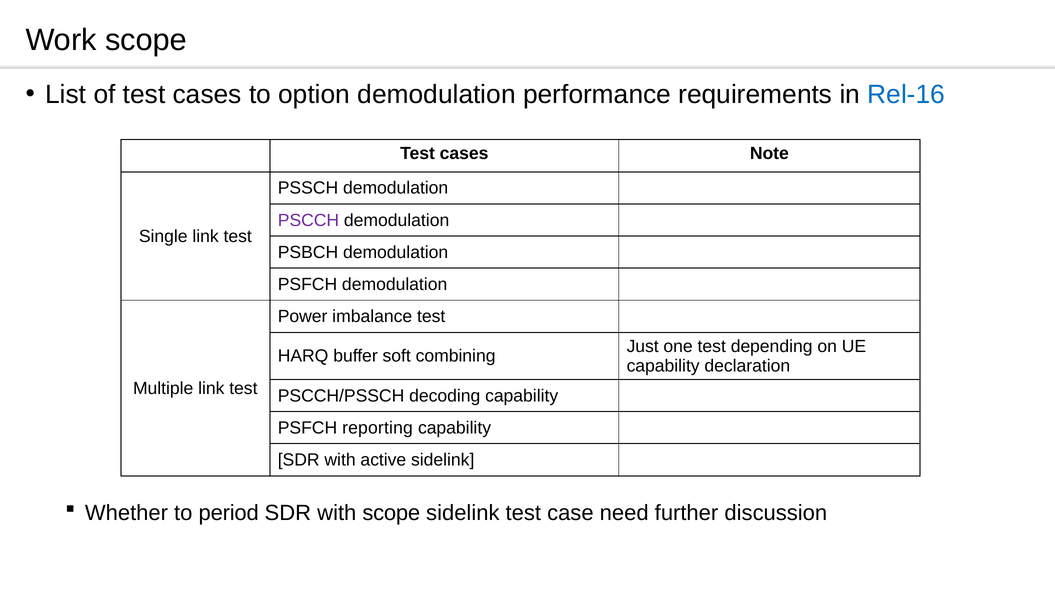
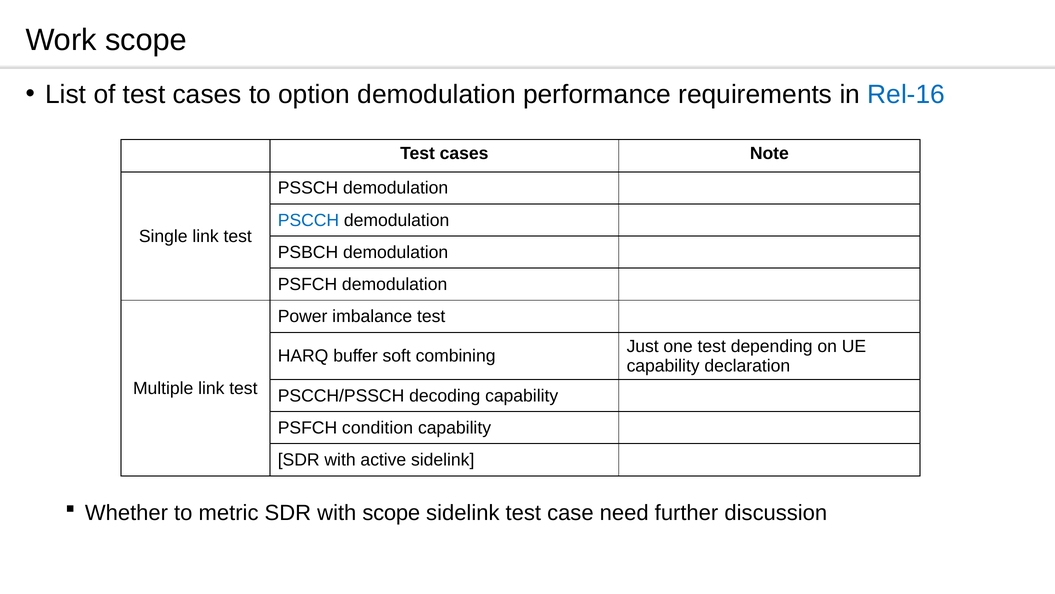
PSCCH colour: purple -> blue (309, 220)
reporting: reporting -> condition (378, 427)
period: period -> metric (229, 513)
